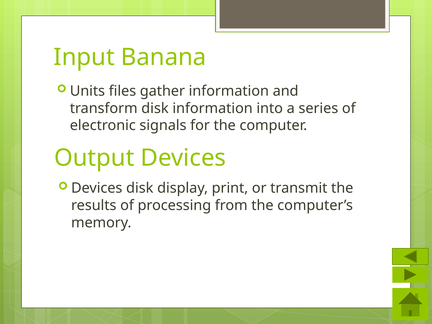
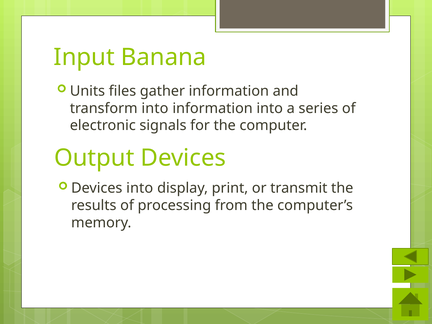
transform disk: disk -> into (155, 108)
Devices disk: disk -> into (140, 188)
